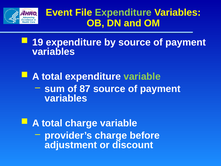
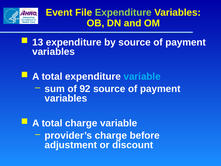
19: 19 -> 13 (38, 42)
variable colour: light green -> light blue (142, 76)
87: 87 -> 92 (85, 89)
